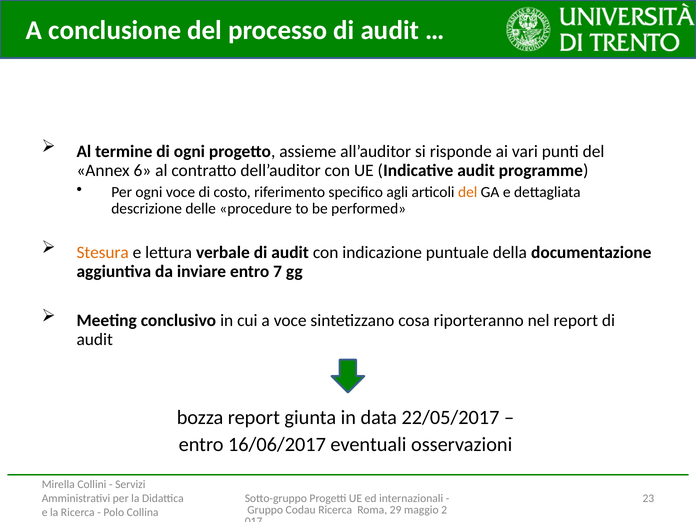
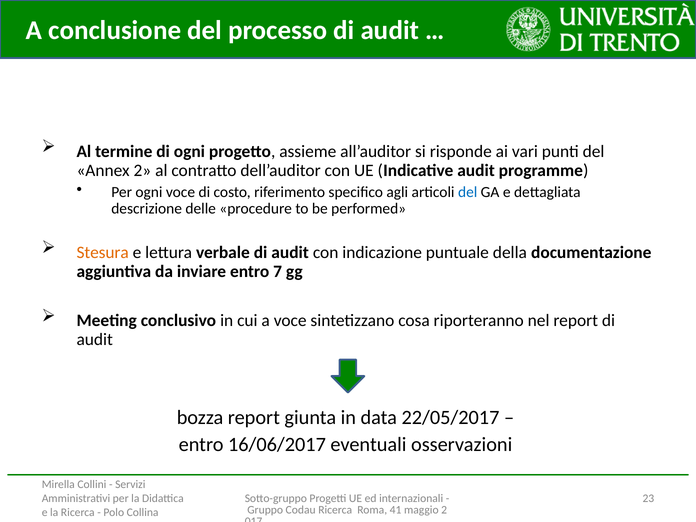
Annex 6: 6 -> 2 (142, 170)
del colour: orange -> blue (468, 192)
29: 29 -> 41 (396, 510)
